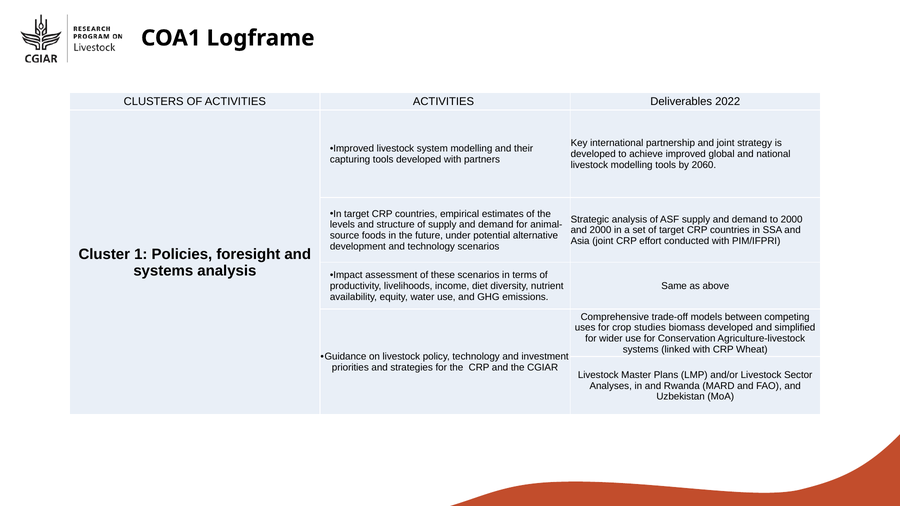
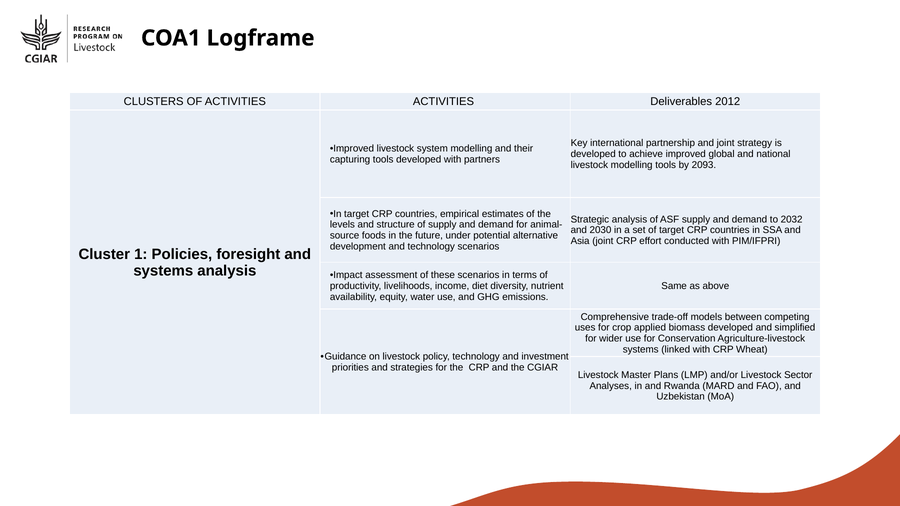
2022: 2022 -> 2012 (728, 102)
2060: 2060 -> 2093 (704, 165)
to 2000: 2000 -> 2032 (792, 219)
and 2000: 2000 -> 2030 (601, 230)
studies: studies -> applied (650, 328)
